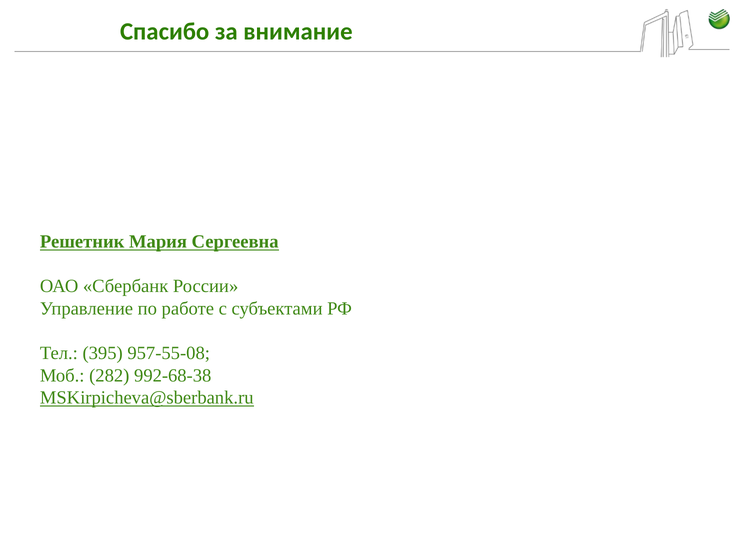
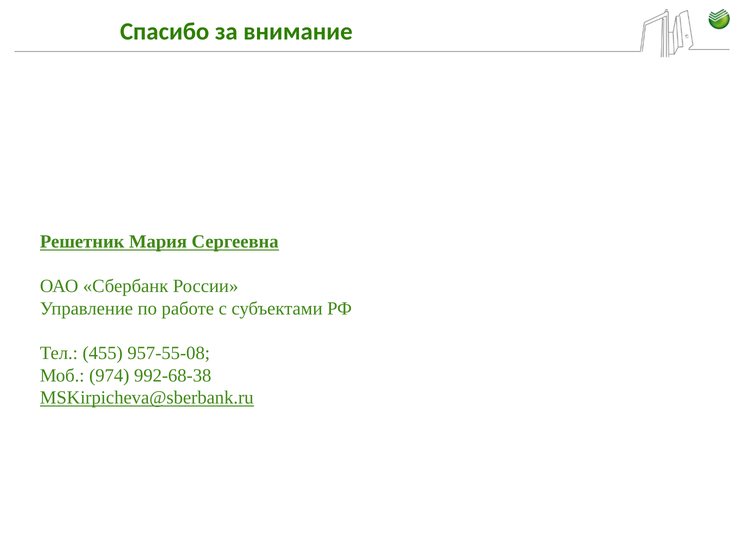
395: 395 -> 455 (103, 353)
282: 282 -> 974 (109, 375)
